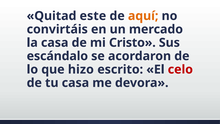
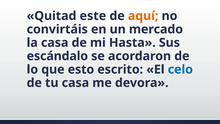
Cristo: Cristo -> Hasta (132, 43)
hizo: hizo -> esto (81, 69)
celo colour: red -> blue (180, 69)
